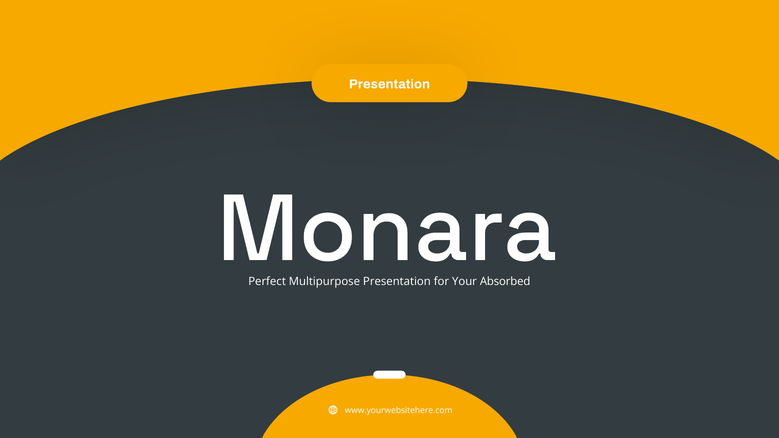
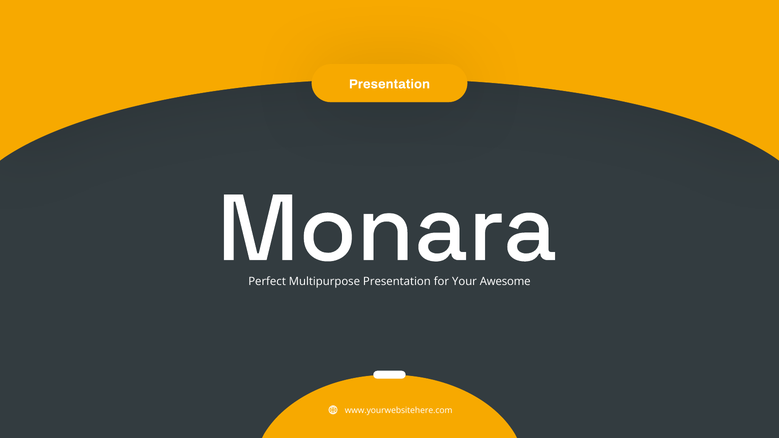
Absorbed: Absorbed -> Awesome (505, 282)
